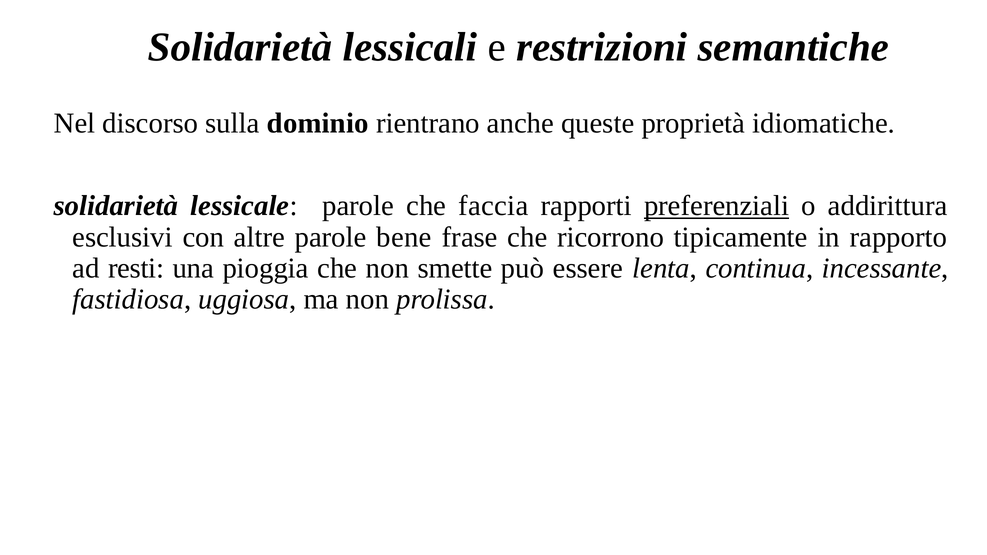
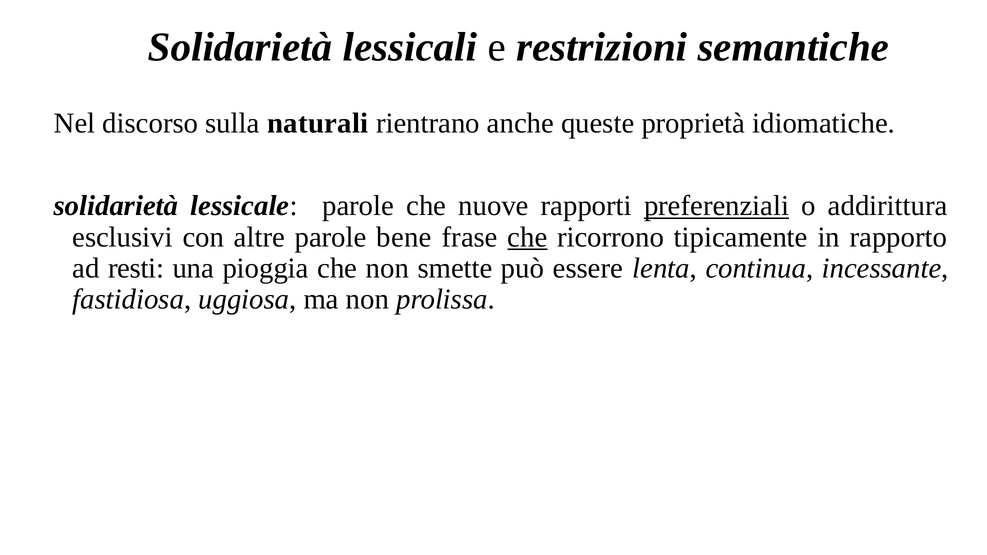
dominio: dominio -> naturali (318, 123)
faccia: faccia -> nuove (494, 206)
che underline: none -> present (527, 237)
